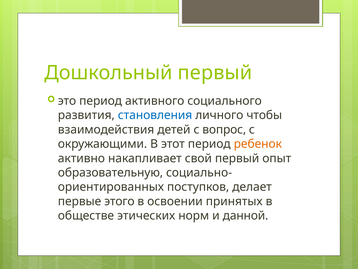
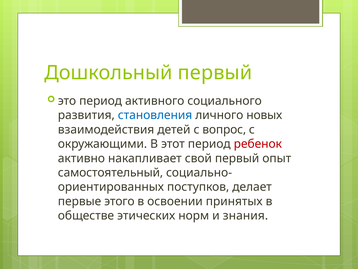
чтобы: чтобы -> новых (264, 115)
ребенок colour: orange -> red (258, 144)
образовательную: образовательную -> самостоятельный (110, 172)
данной: данной -> знания (245, 215)
